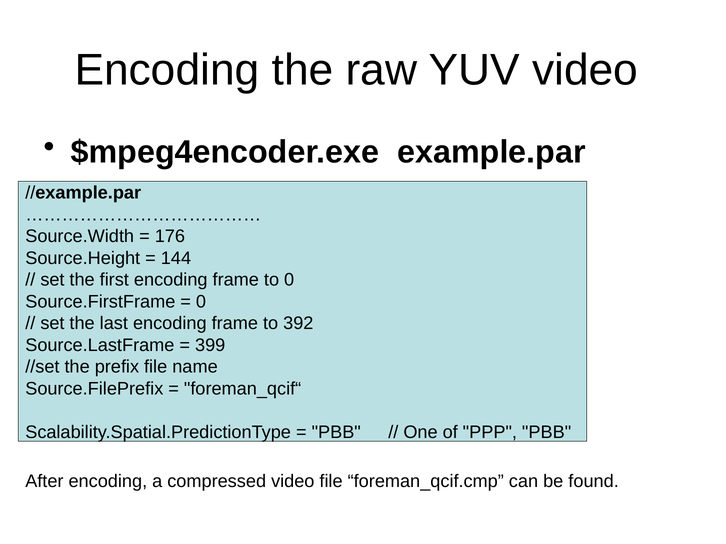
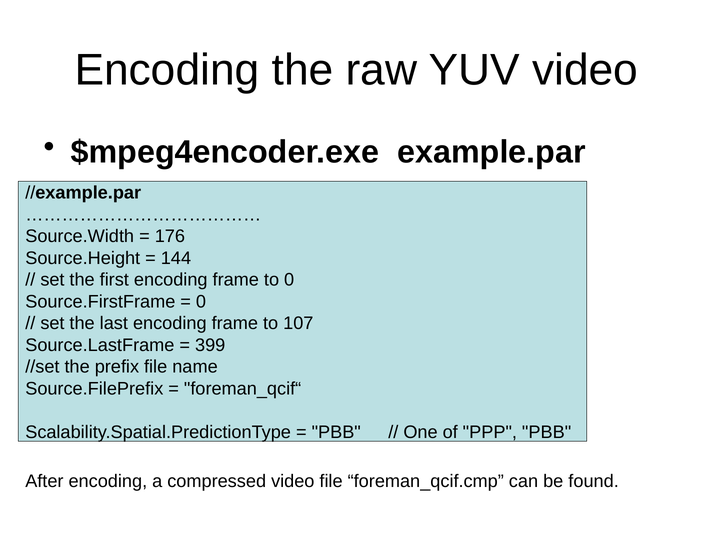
392: 392 -> 107 (298, 324)
